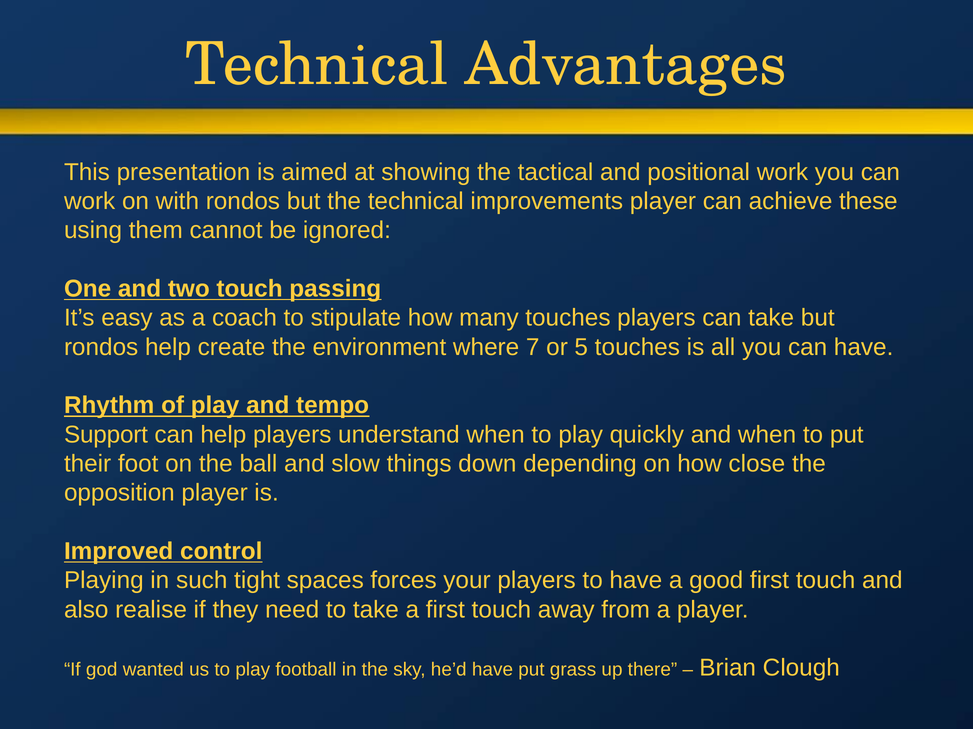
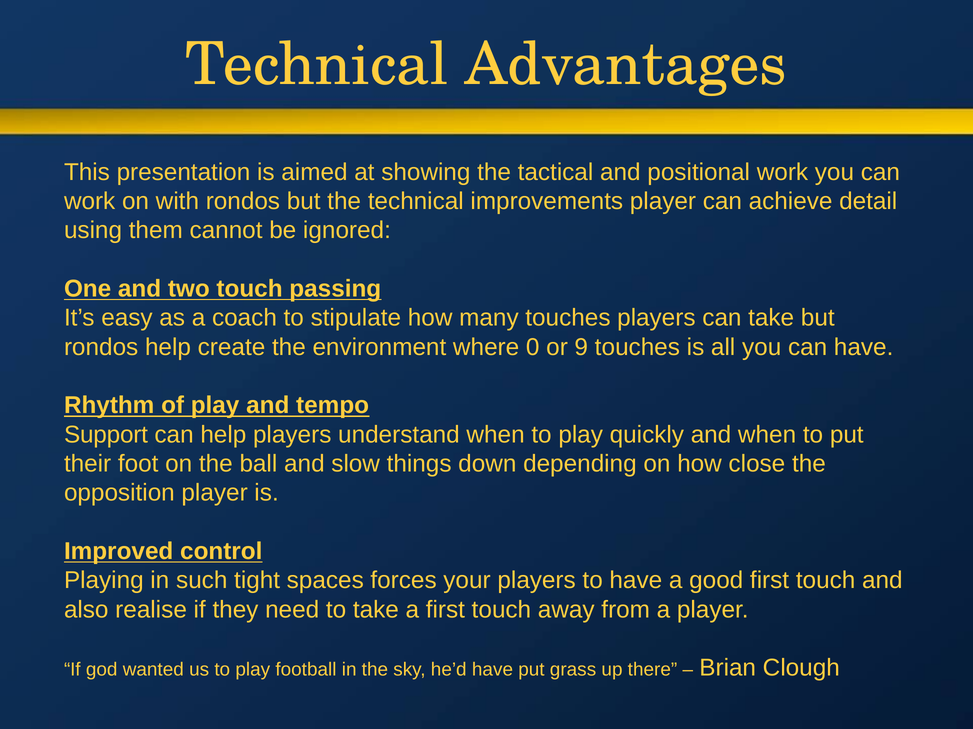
these: these -> detail (868, 202)
7: 7 -> 0 (533, 347)
5: 5 -> 9 (581, 347)
